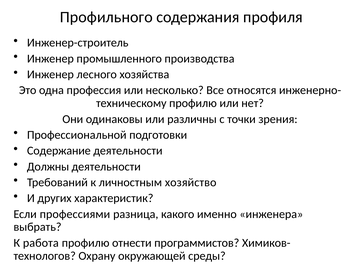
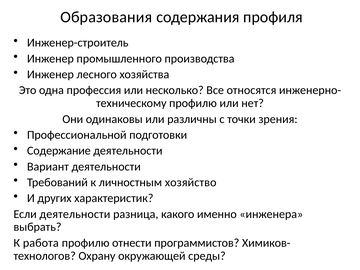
Профильного: Профильного -> Образования (106, 17)
Должны: Должны -> Вариант (48, 167)
Если профессиями: профессиями -> деятельности (75, 214)
